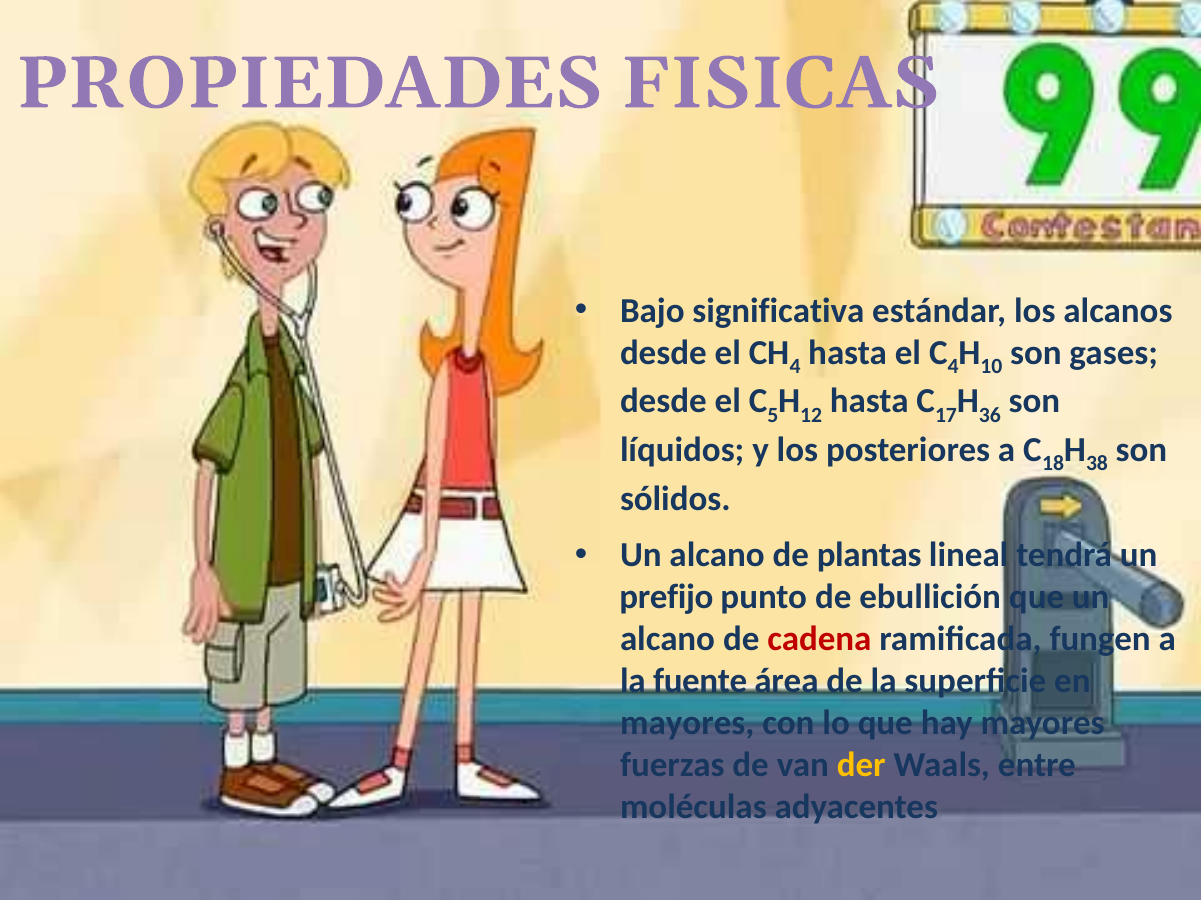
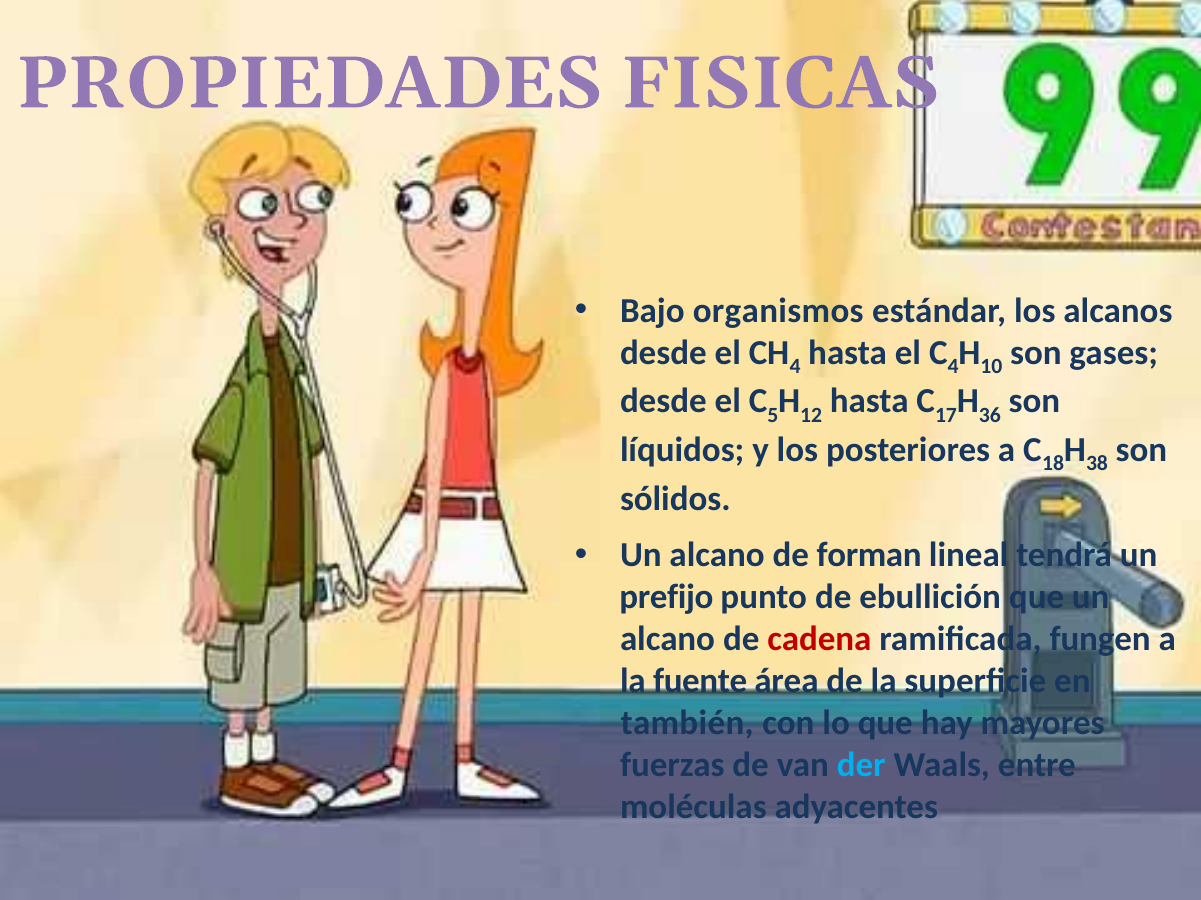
significativa: significativa -> organismos (778, 311)
plantas: plantas -> forman (869, 556)
mayores: mayores -> también (687, 724)
der colour: yellow -> light blue (861, 766)
